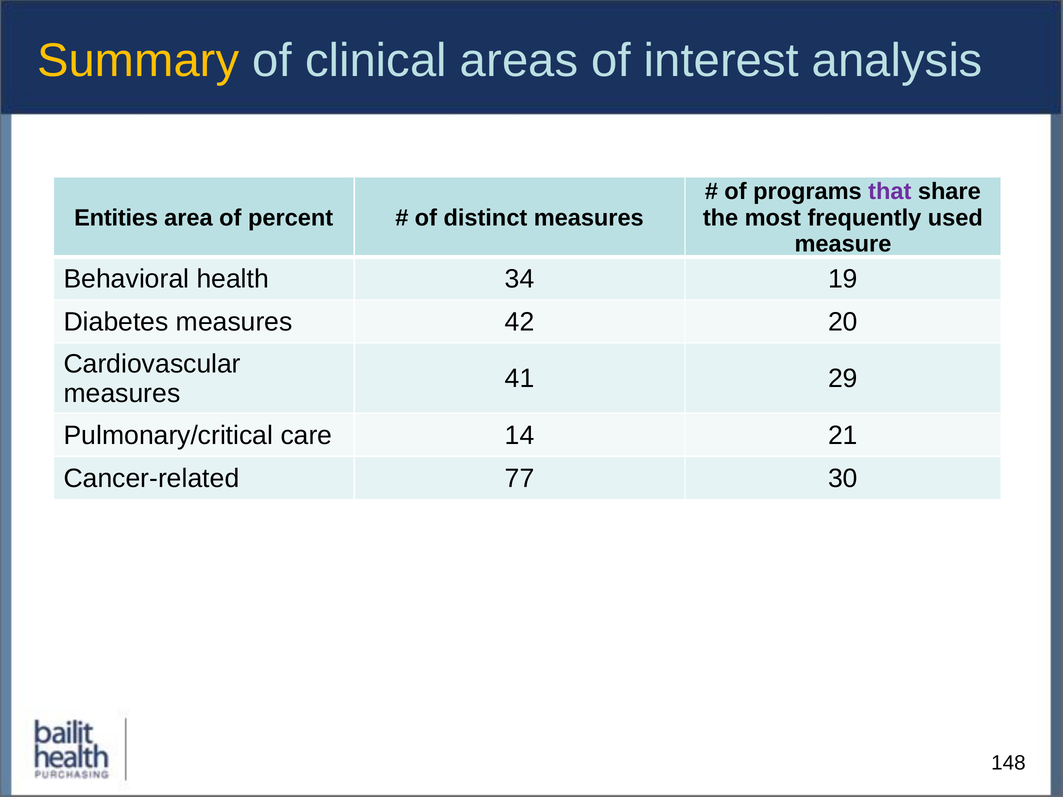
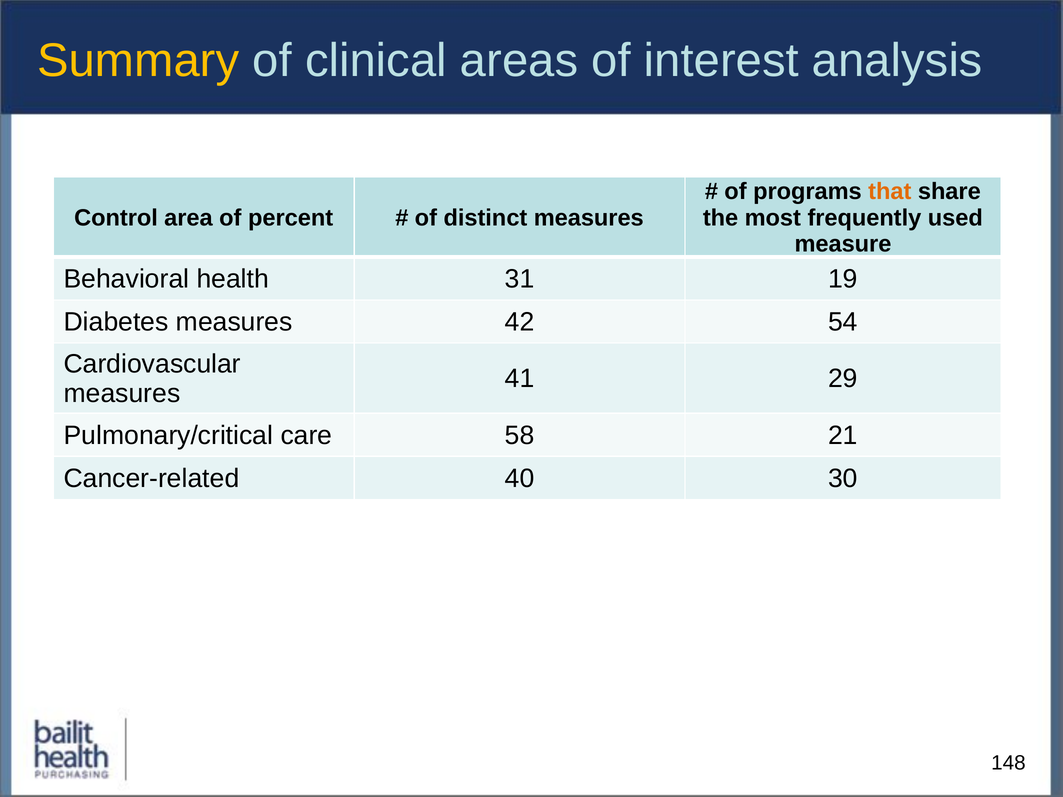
that colour: purple -> orange (890, 192)
Entities: Entities -> Control (116, 218)
34: 34 -> 31 (520, 279)
20: 20 -> 54 (843, 322)
14: 14 -> 58 (520, 435)
77: 77 -> 40 (520, 478)
